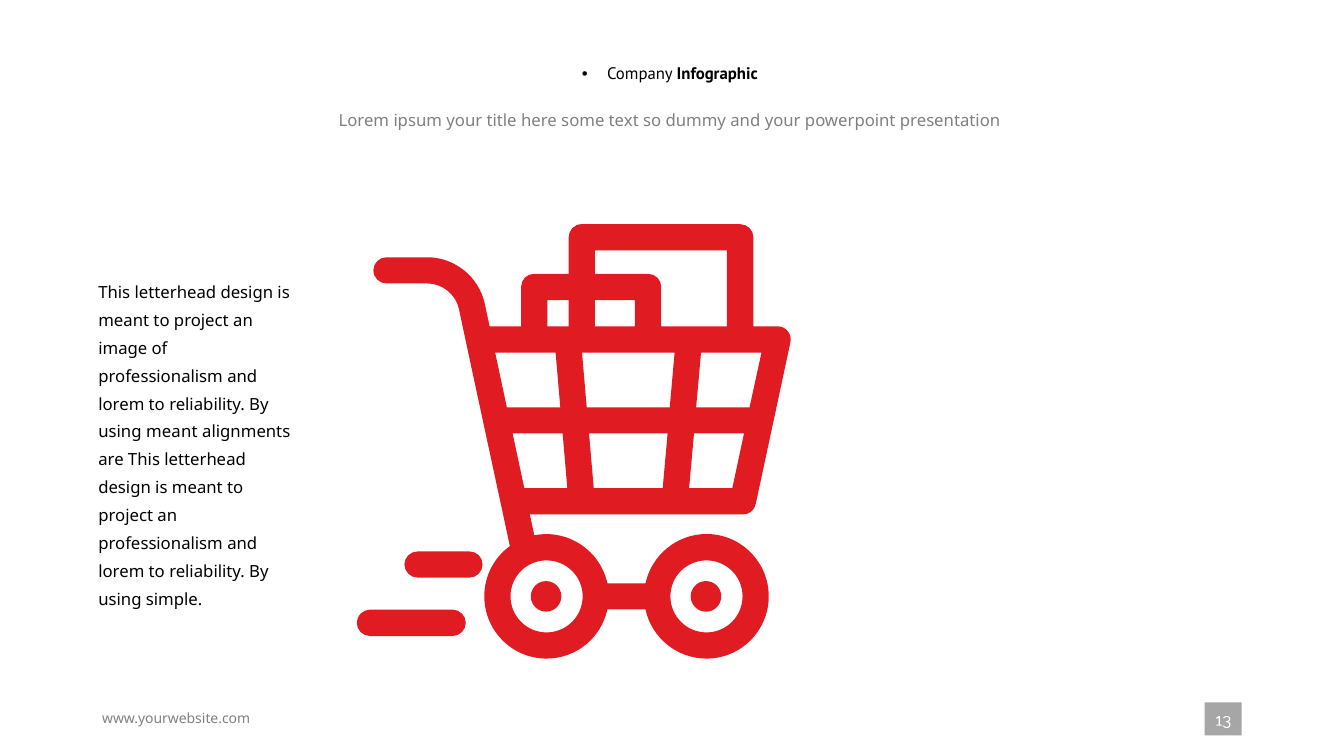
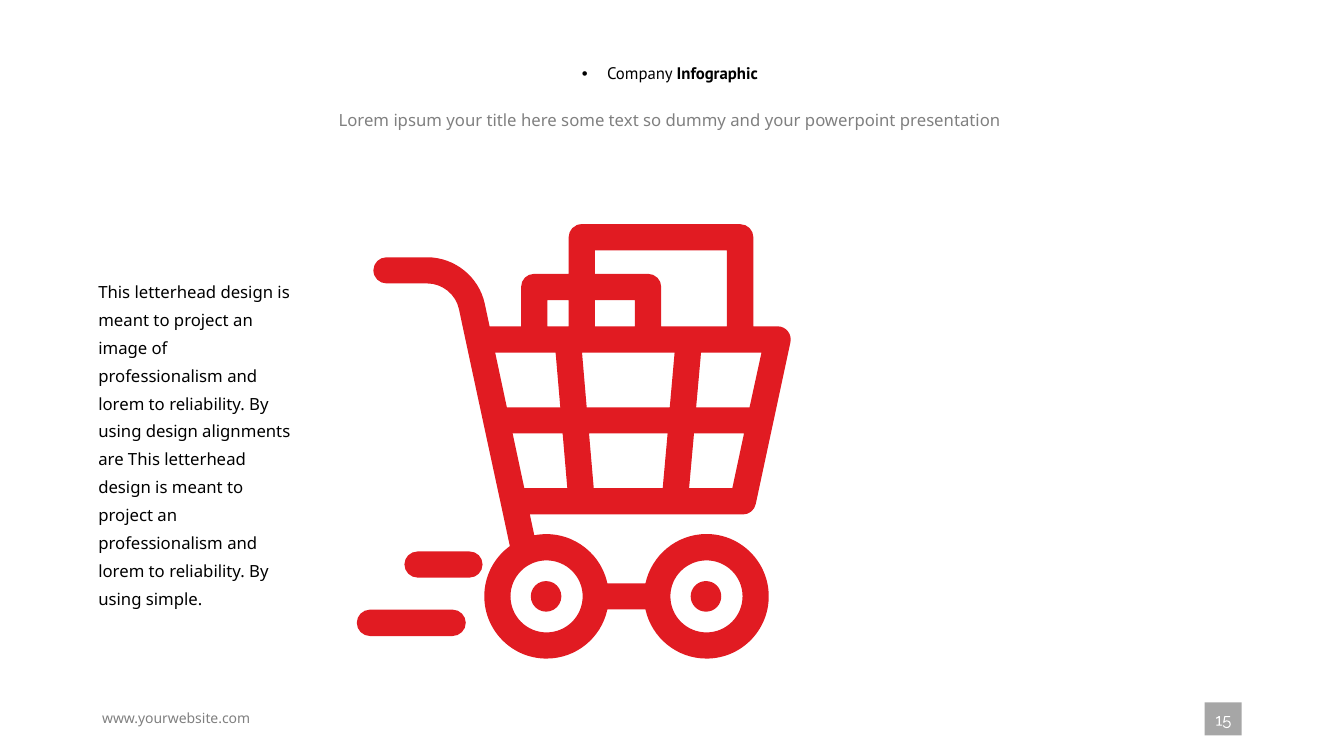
using meant: meant -> design (172, 432)
13: 13 -> 15 (1223, 720)
